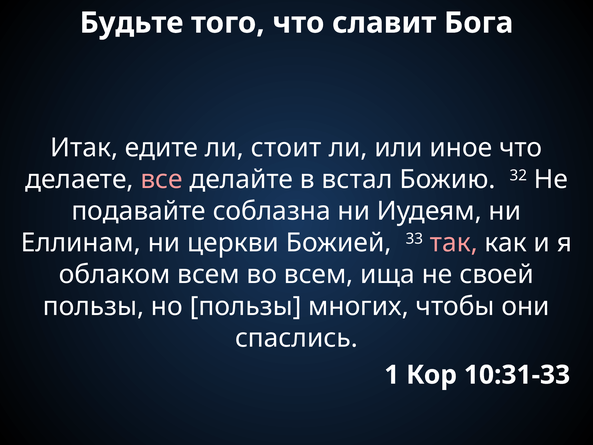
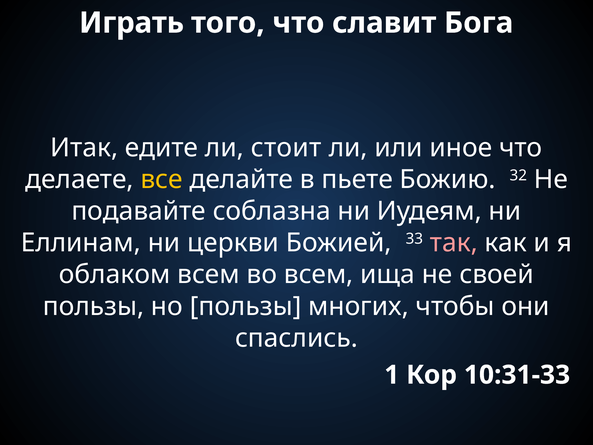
Будьте: Будьте -> Играть (132, 23)
все colour: pink -> yellow (162, 179)
встал: встал -> пьете (357, 179)
